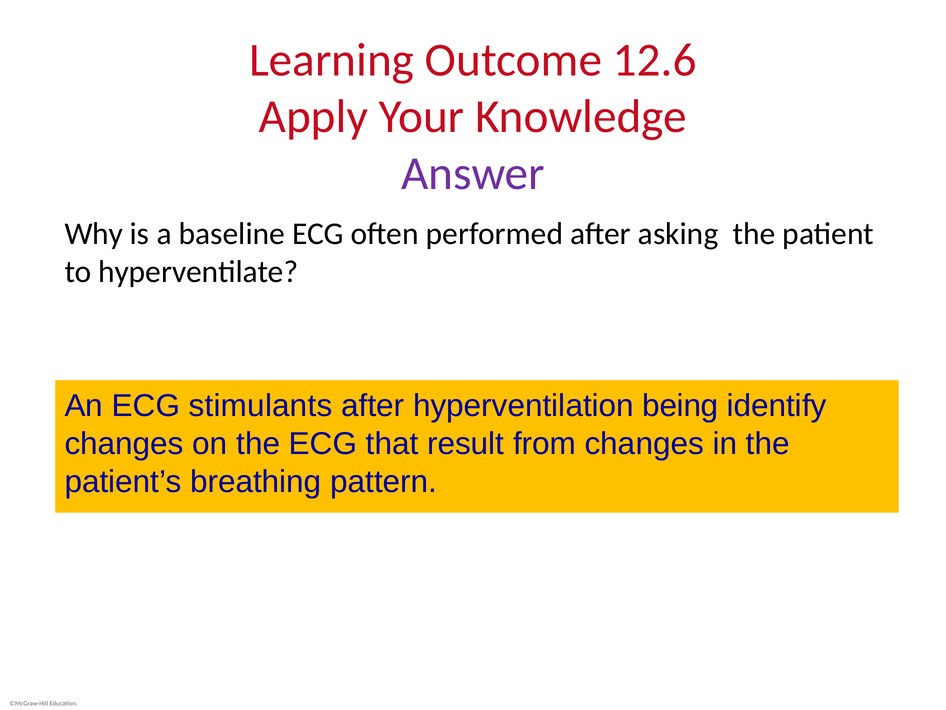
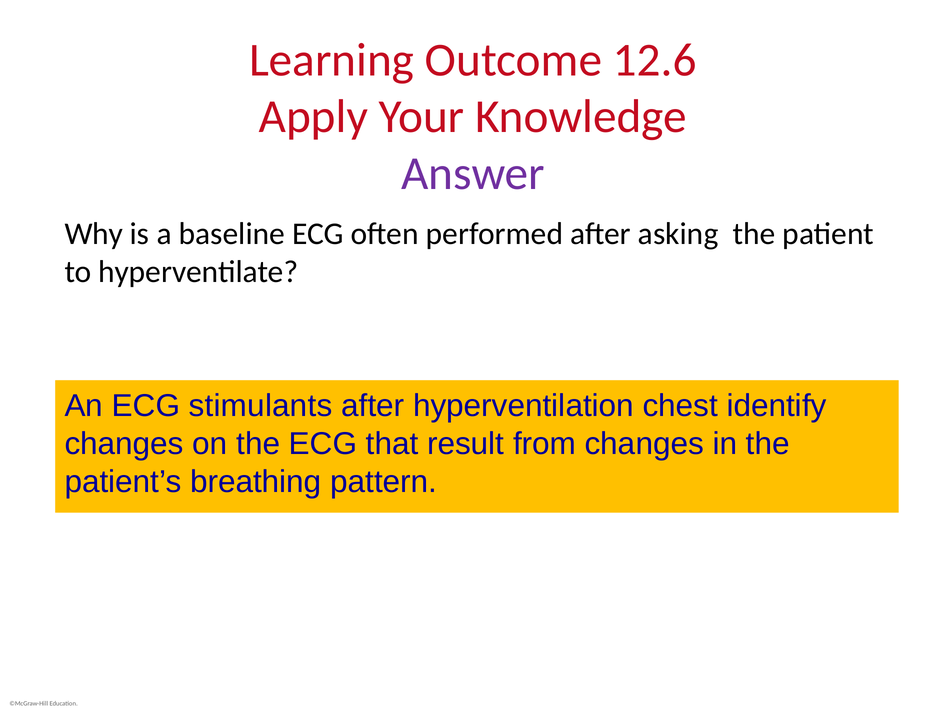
being: being -> chest (680, 406)
